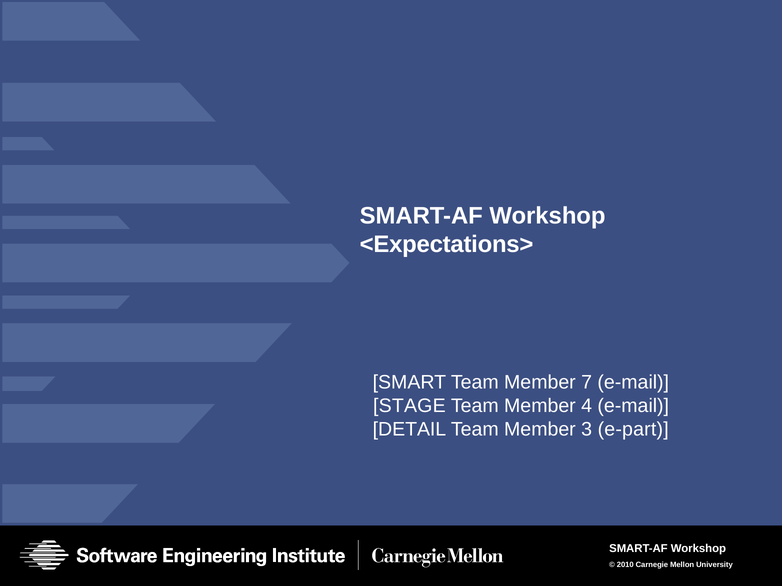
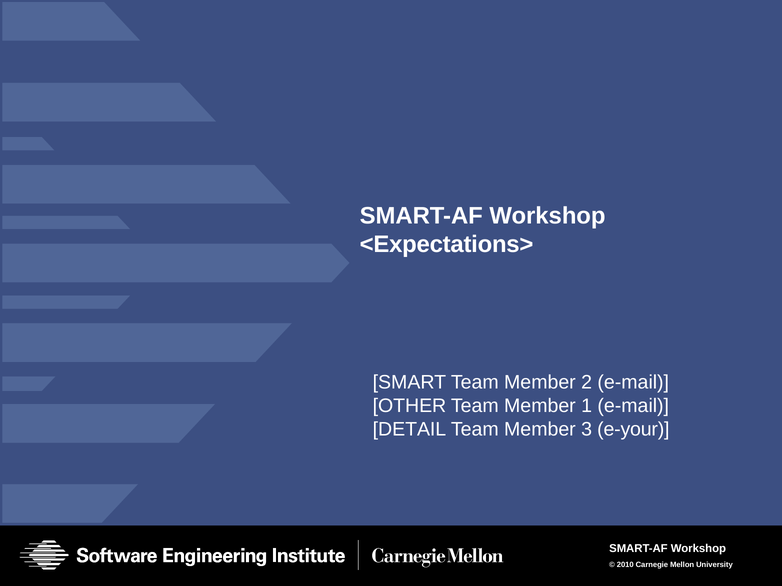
7: 7 -> 2 (587, 383)
STAGE: STAGE -> OTHER (409, 406)
4: 4 -> 1 (587, 406)
e-part: e-part -> e-your (633, 430)
